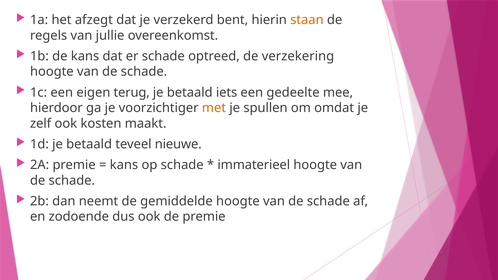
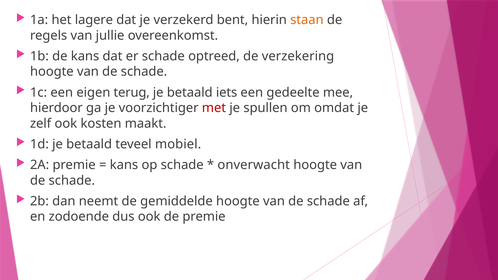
afzegt: afzegt -> lagere (94, 20)
met colour: orange -> red (214, 108)
nieuwe: nieuwe -> mobiel (178, 144)
immaterieel: immaterieel -> onverwacht (254, 165)
